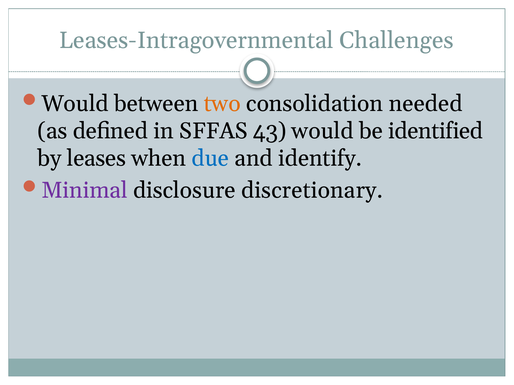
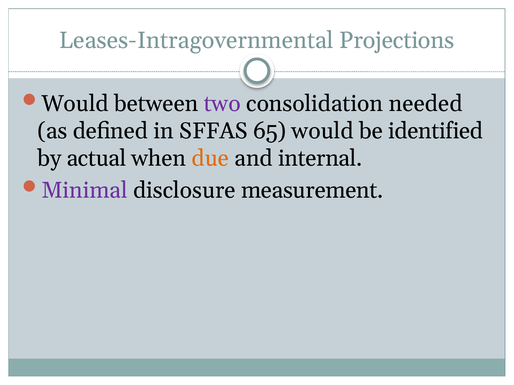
Challenges: Challenges -> Projections (397, 40)
two colour: orange -> purple (222, 104)
43: 43 -> 65 (270, 131)
leases: leases -> actual (97, 159)
due colour: blue -> orange (210, 159)
identify: identify -> internal (320, 159)
discretionary: discretionary -> measurement (312, 191)
